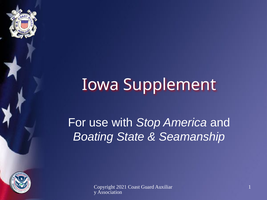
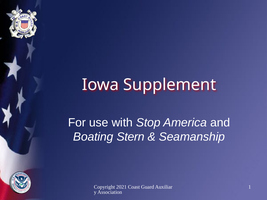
State: State -> Stern (131, 137)
